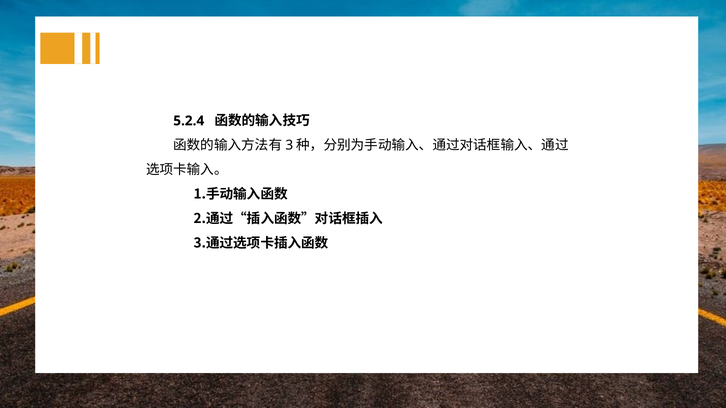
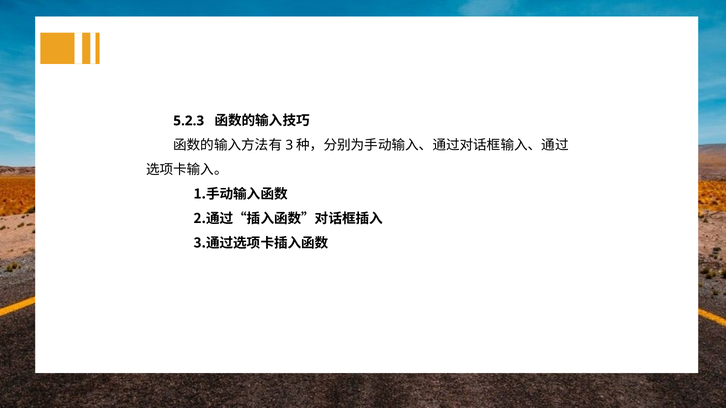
5.2.4: 5.2.4 -> 5.2.3 (189, 121)
